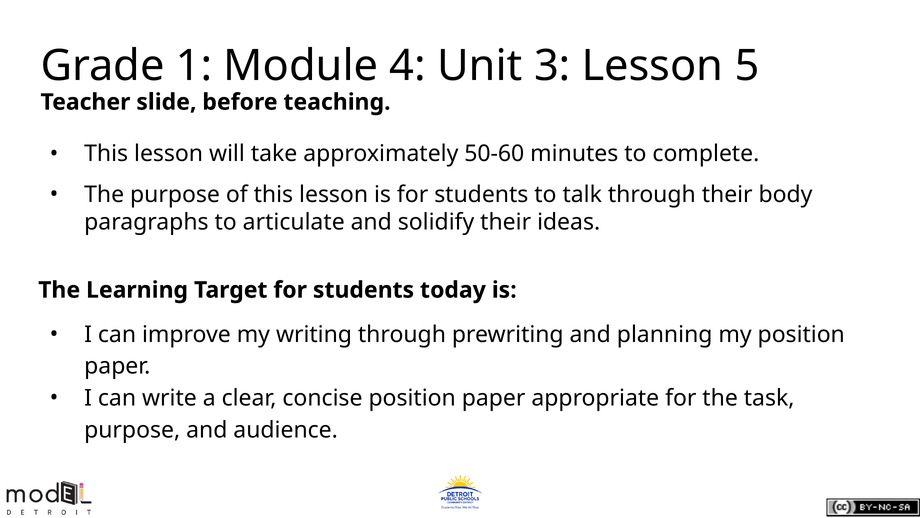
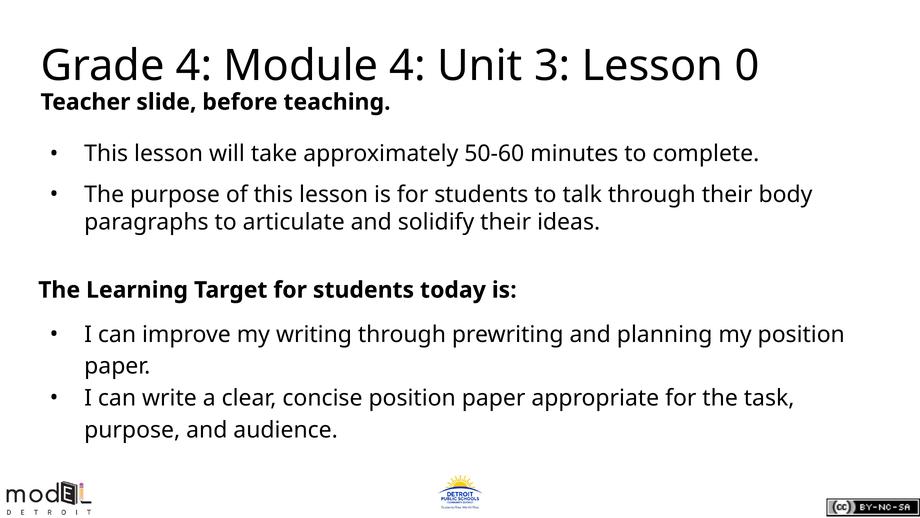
Grade 1: 1 -> 4 (194, 66)
5: 5 -> 0 (747, 66)
